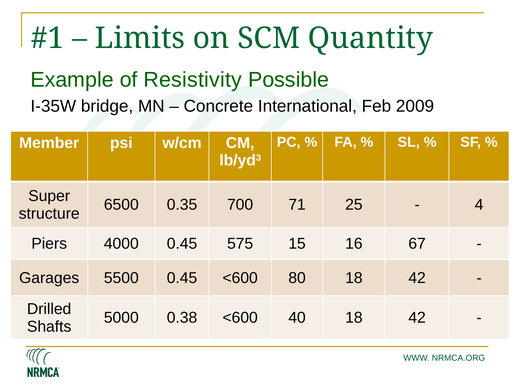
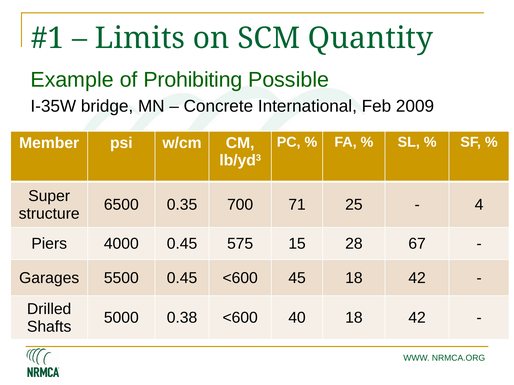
Resistivity: Resistivity -> Prohibiting (193, 80)
16: 16 -> 28 (354, 244)
80: 80 -> 45 (297, 278)
